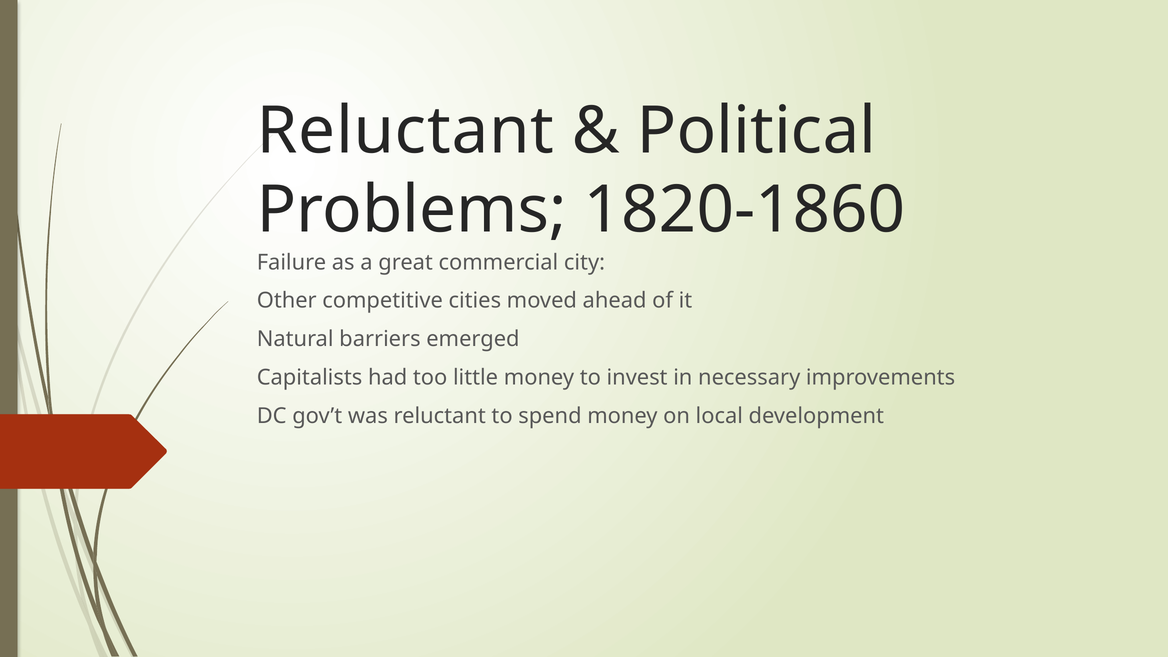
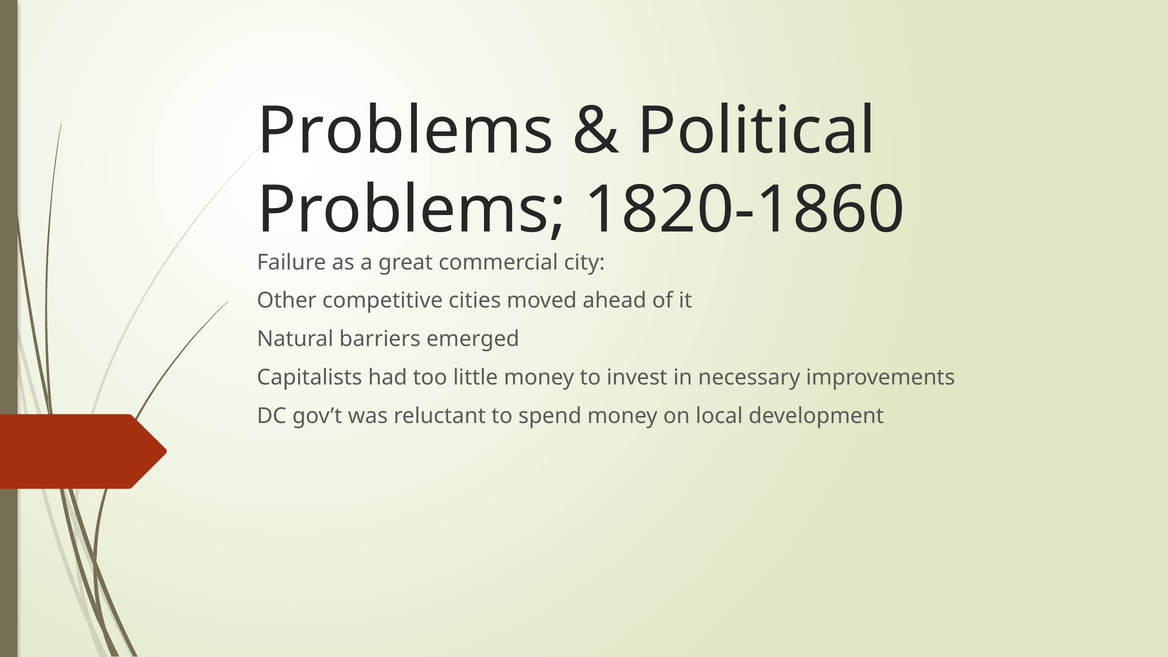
Reluctant: Reluctant -> Problems (406, 131)
